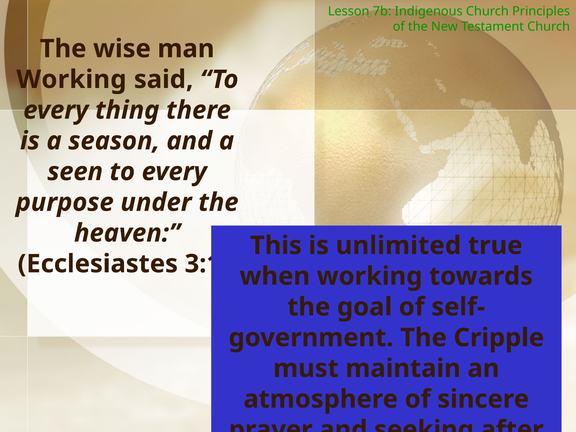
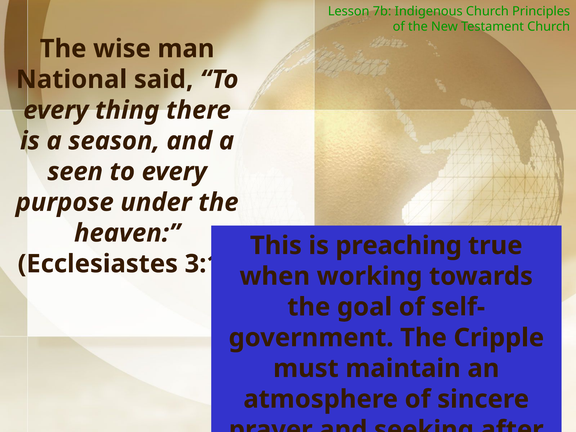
Working: Working -> National (72, 79)
unlimited: unlimited -> preaching (399, 246)
